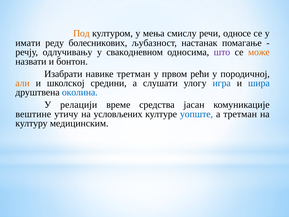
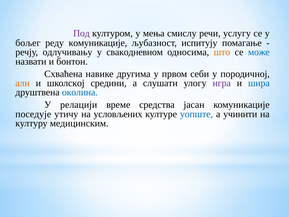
Под colour: orange -> purple (81, 33)
односе: односе -> услугу (237, 33)
имати: имати -> бољег (28, 43)
реду болесникових: болесникових -> комуникације (98, 43)
настанак: настанак -> испитују (199, 43)
што colour: purple -> orange (222, 52)
може colour: orange -> blue (259, 52)
Изабрати: Изабрати -> Схваћена (63, 74)
навике третман: третман -> другима (134, 74)
рећи: рећи -> себи (200, 74)
игра colour: blue -> purple (222, 83)
вештине: вештине -> поседује (33, 114)
а третман: третман -> учинити (240, 114)
